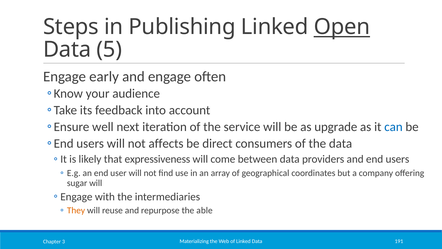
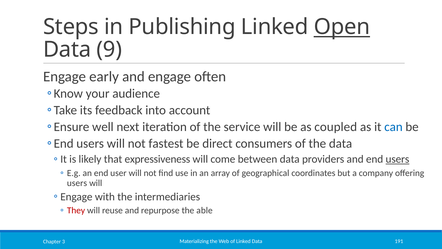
5: 5 -> 9 (109, 50)
upgrade: upgrade -> coupled (336, 127)
affects: affects -> fastest (166, 143)
users underline: none -> present (397, 159)
sugar: sugar -> users (77, 183)
They colour: orange -> red (76, 210)
